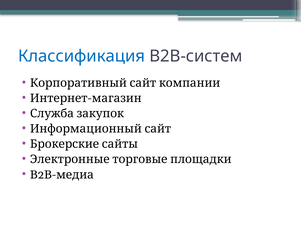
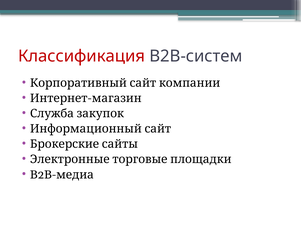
Классификация colour: blue -> red (82, 56)
